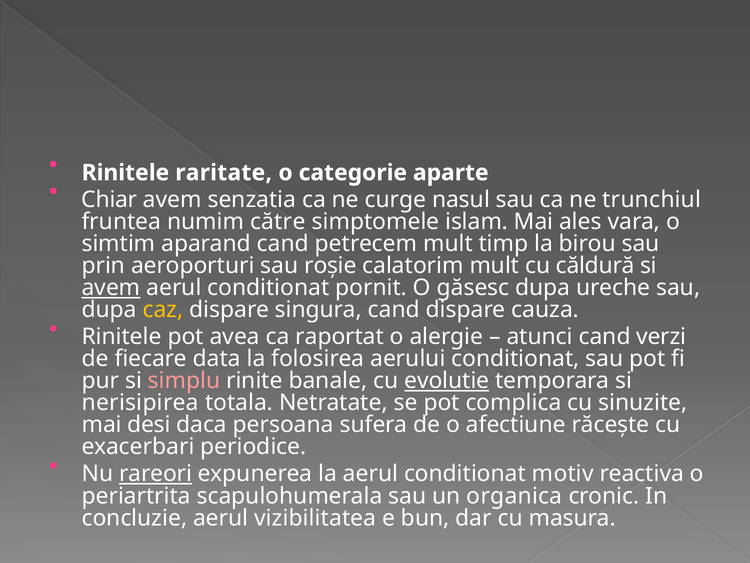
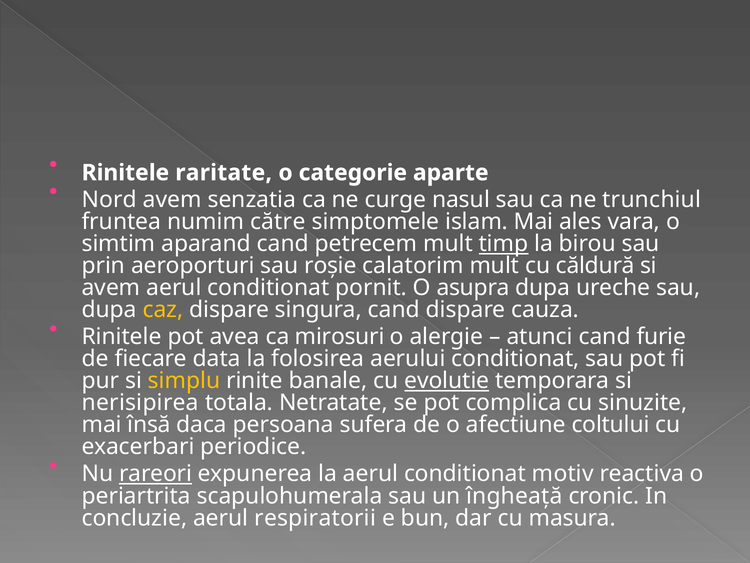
Chiar: Chiar -> Nord (109, 200)
timp underline: none -> present (504, 244)
avem underline: present -> none (111, 288)
găsesc: găsesc -> asupra (473, 288)
raportat: raportat -> mirosuri (340, 337)
verzi: verzi -> furie (661, 337)
simplu colour: pink -> yellow (184, 381)
desi: desi -> însă (149, 425)
răcește: răcește -> coltului (611, 425)
organica: organica -> îngheață (514, 495)
vizibilitatea: vizibilitatea -> respiratorii (315, 517)
